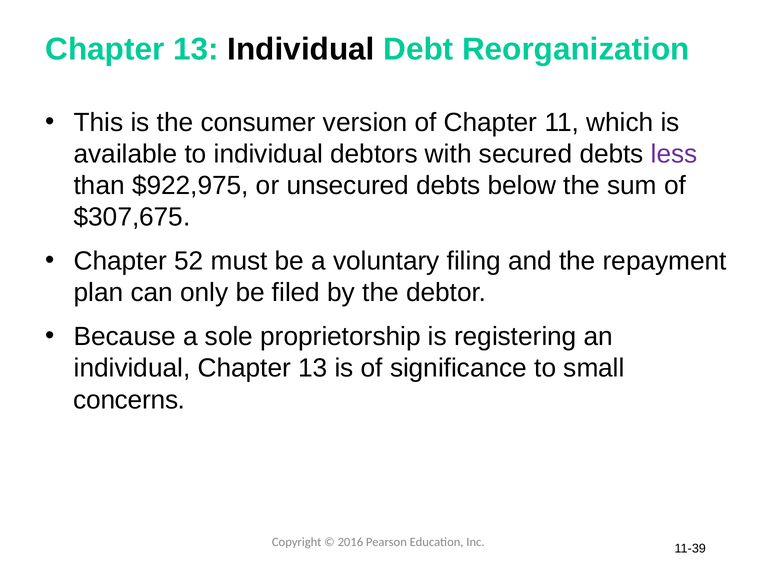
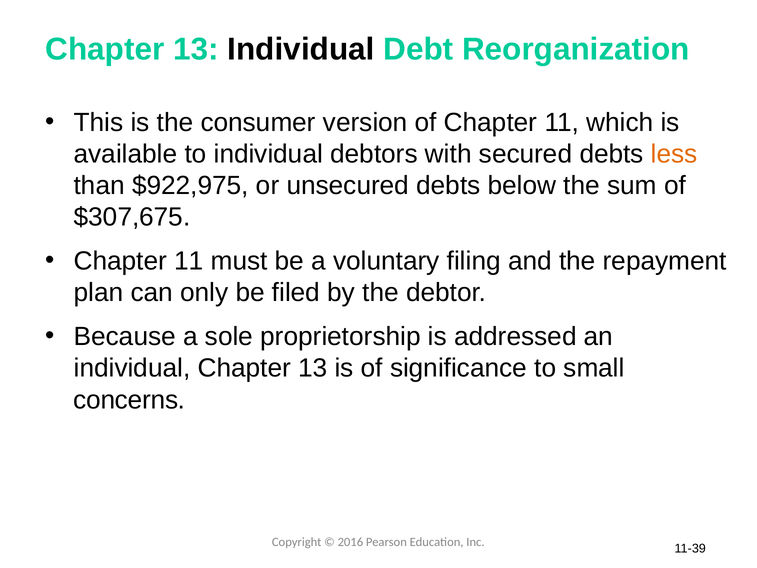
less colour: purple -> orange (674, 154)
52: 52 -> 11 (189, 261)
registering: registering -> addressed (515, 337)
